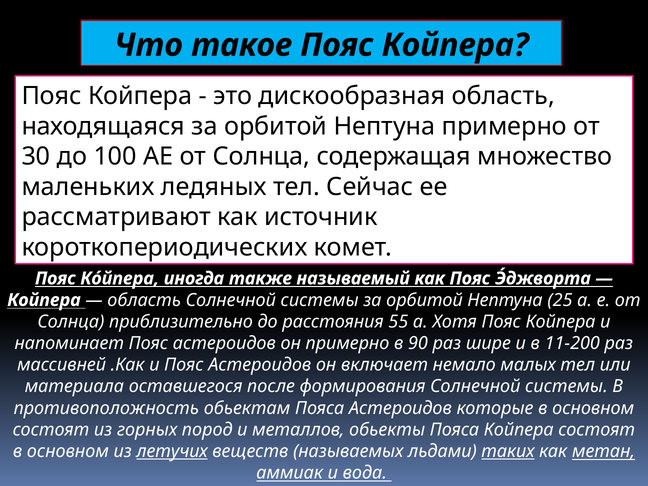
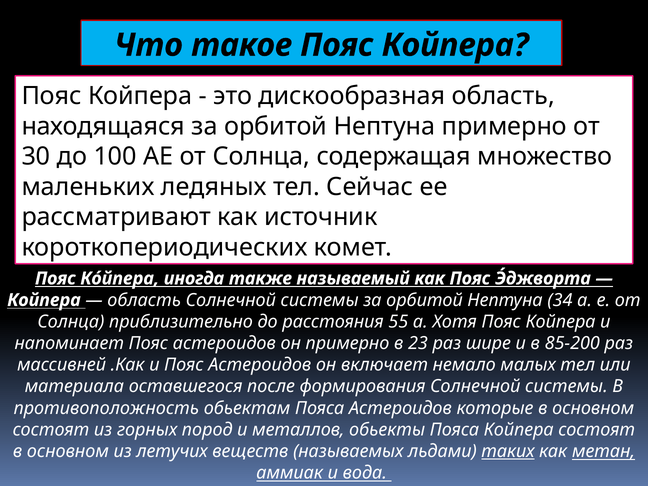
25: 25 -> 34 (560, 300)
90: 90 -> 23 (418, 343)
11-200: 11-200 -> 85-200 (572, 343)
летучих underline: present -> none (172, 451)
